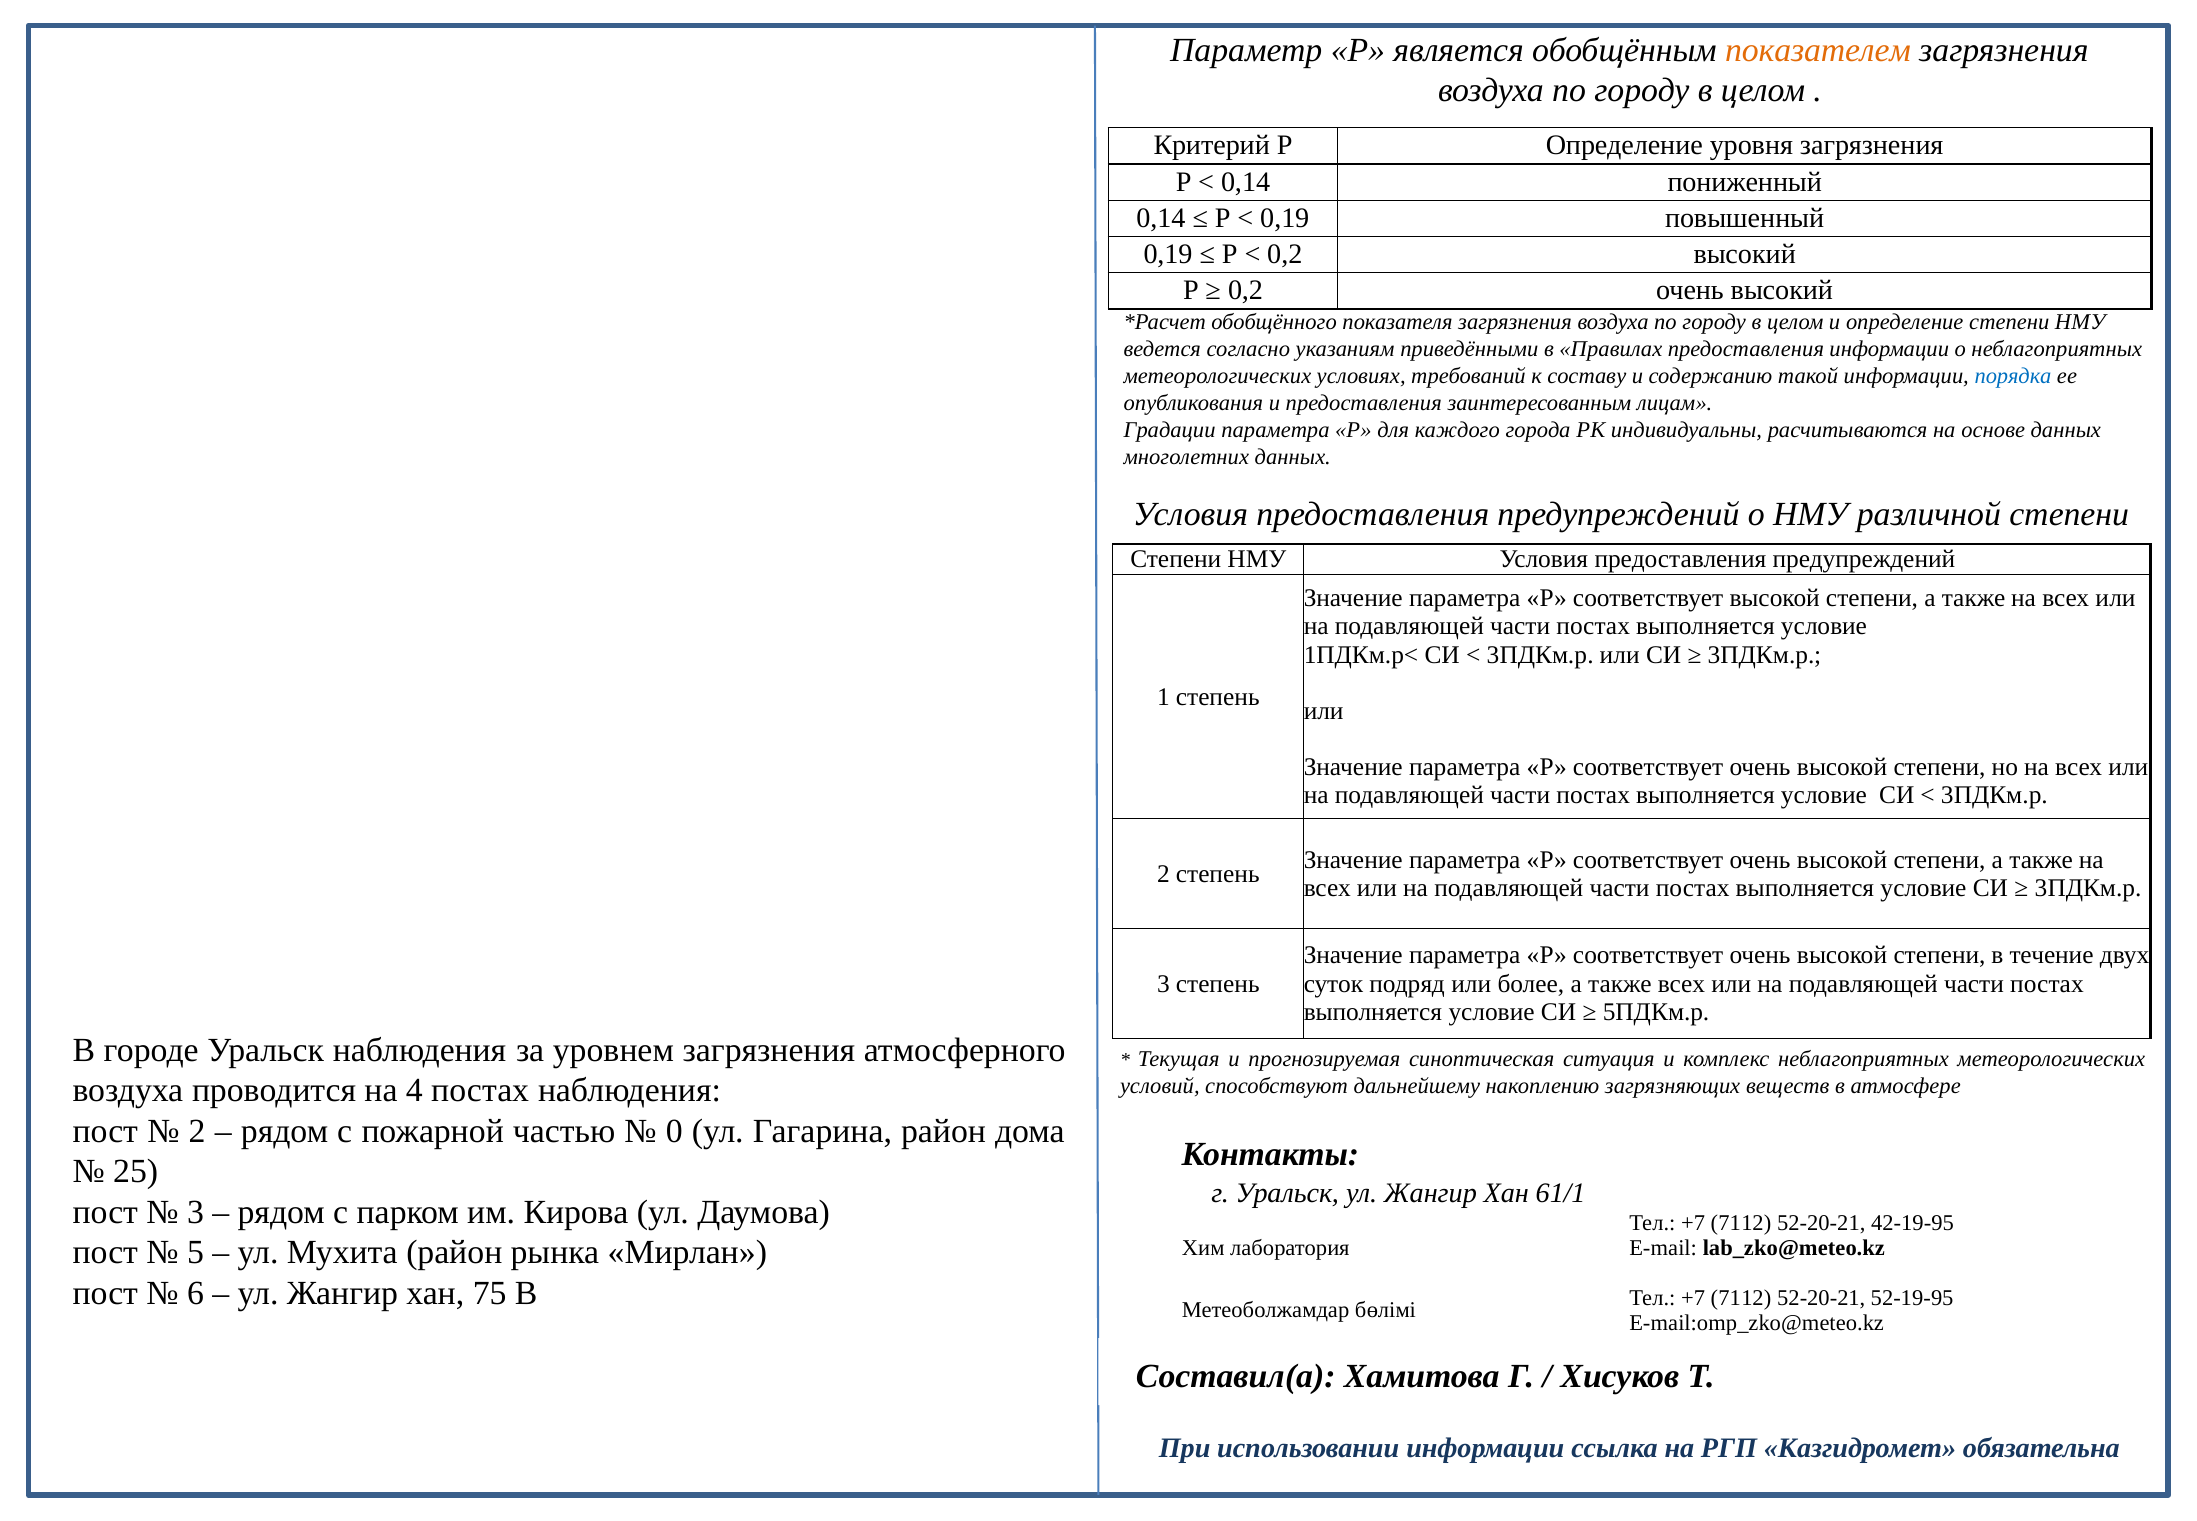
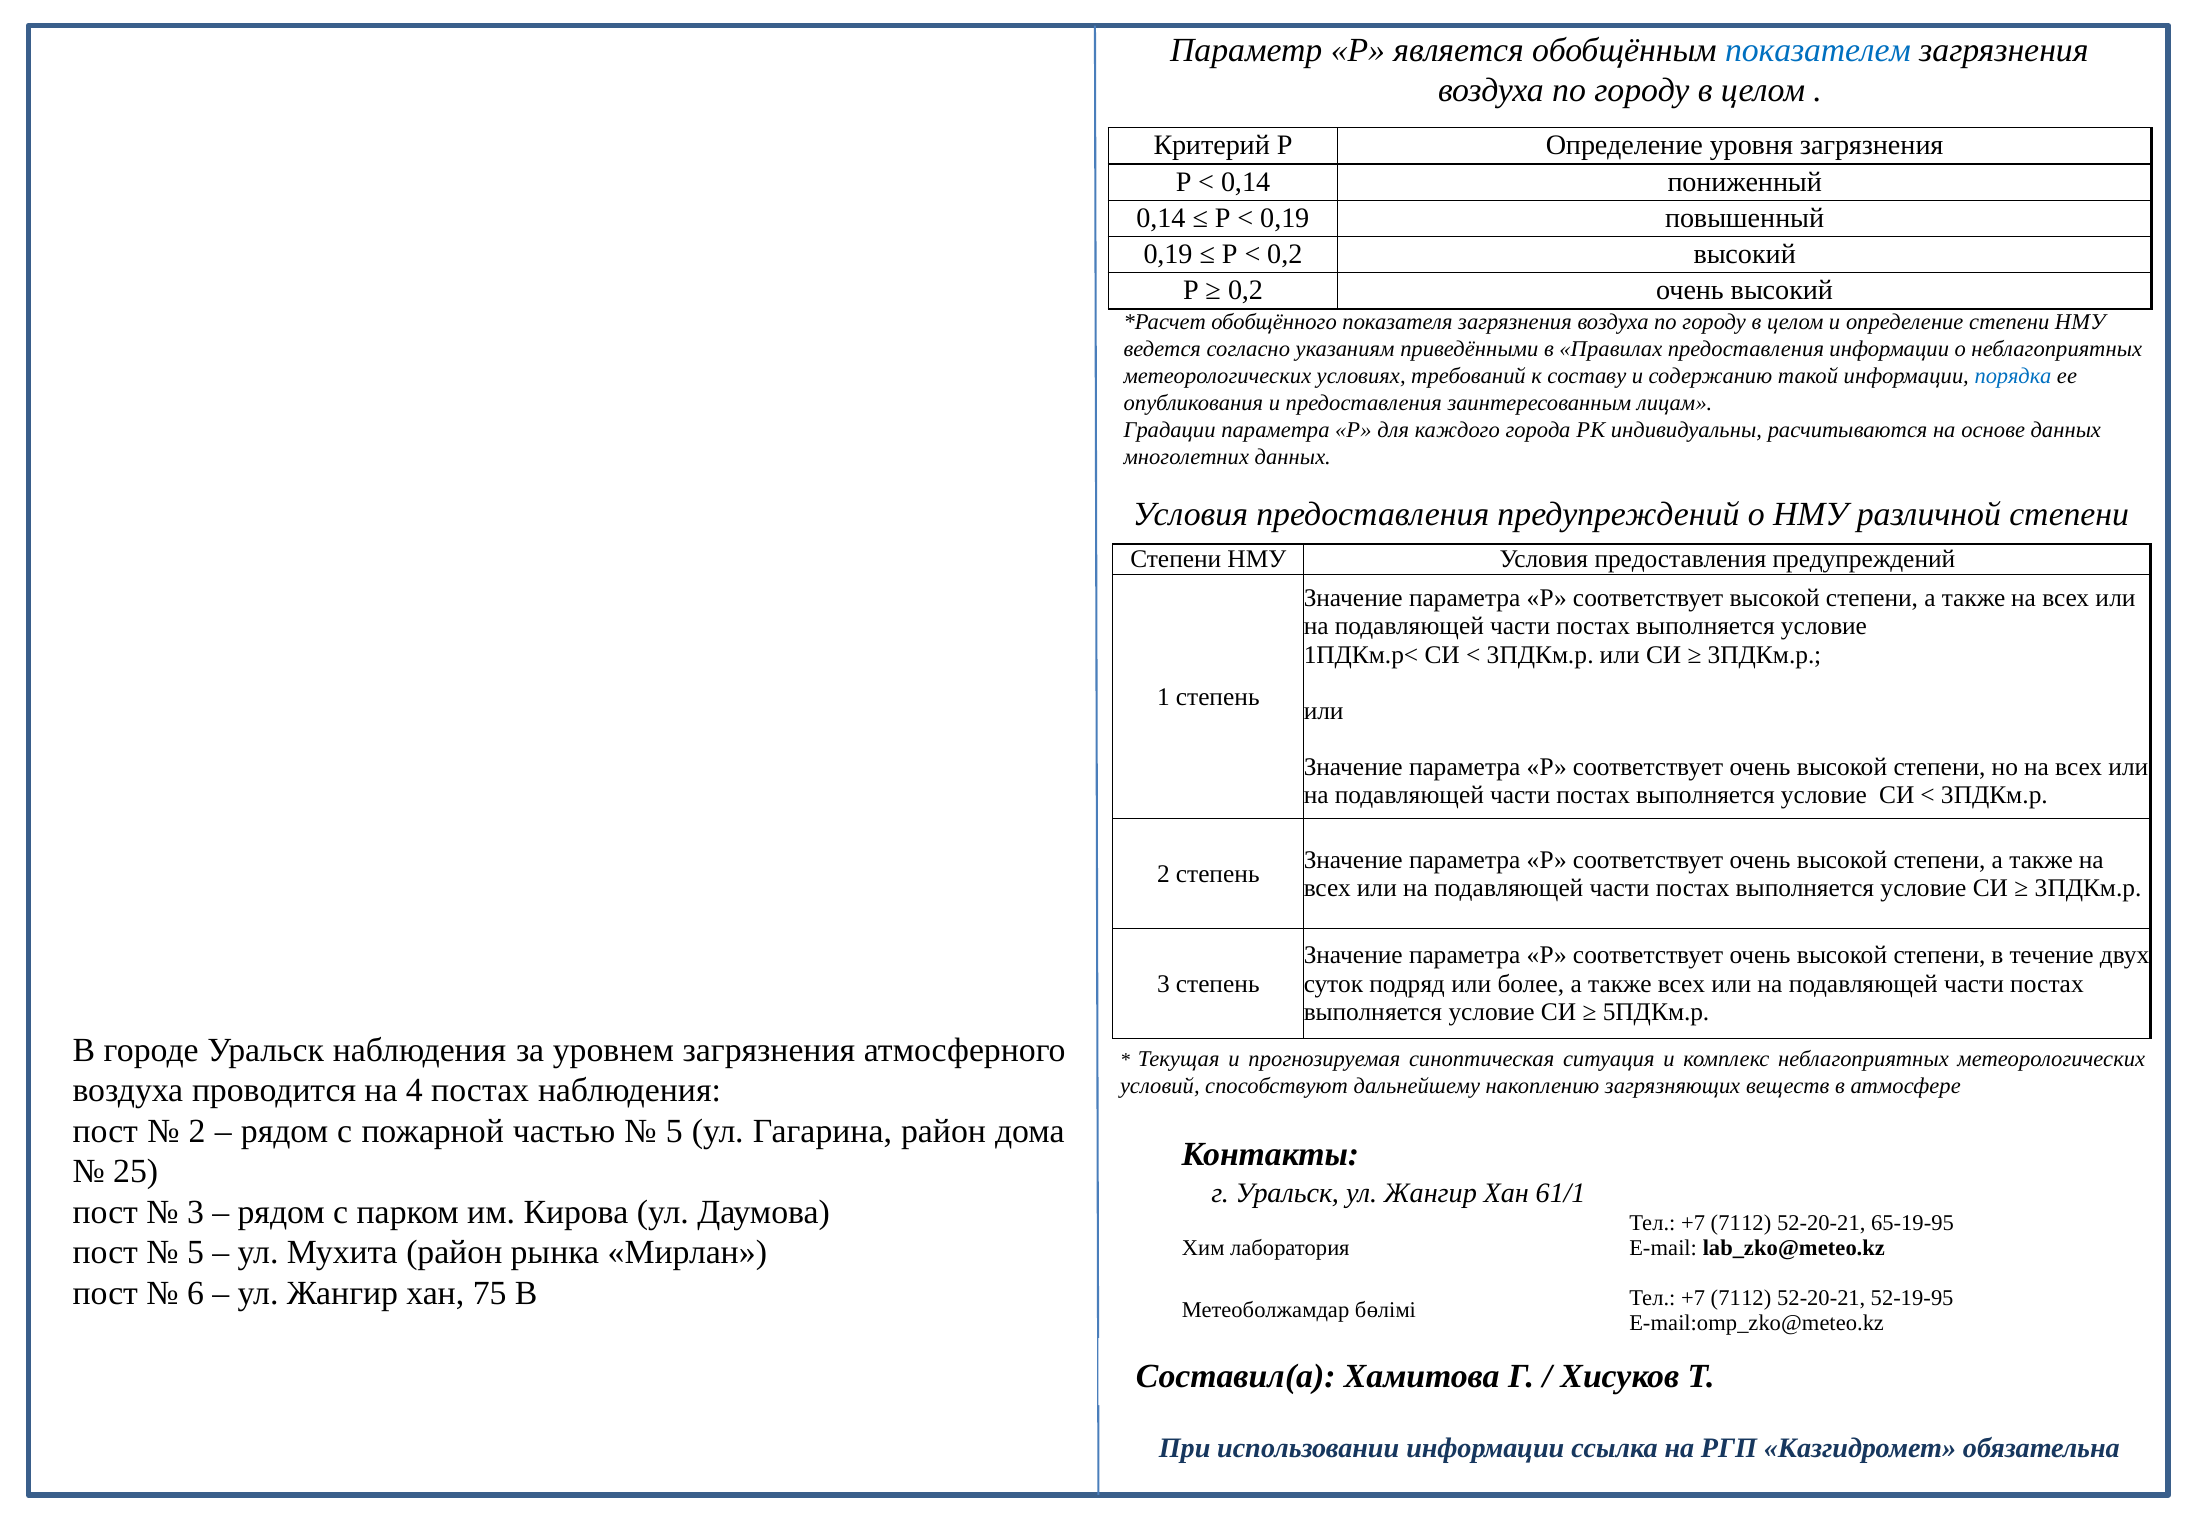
показателем colour: orange -> blue (1818, 50)
0: 0 -> 5 (674, 1131)
42-19-95: 42-19-95 -> 65-19-95 (1912, 1223)
